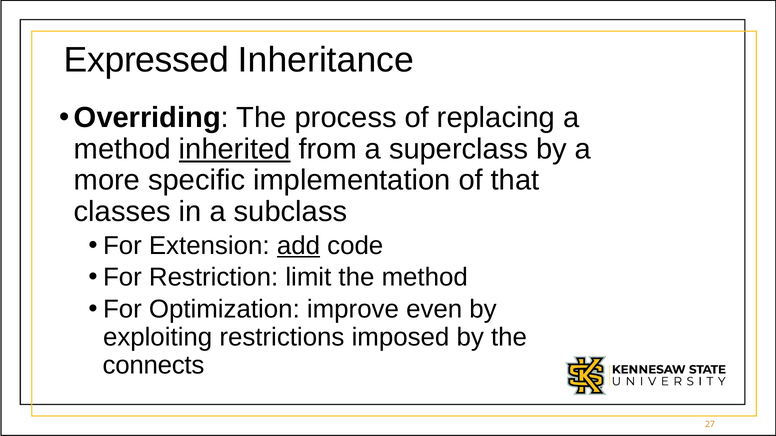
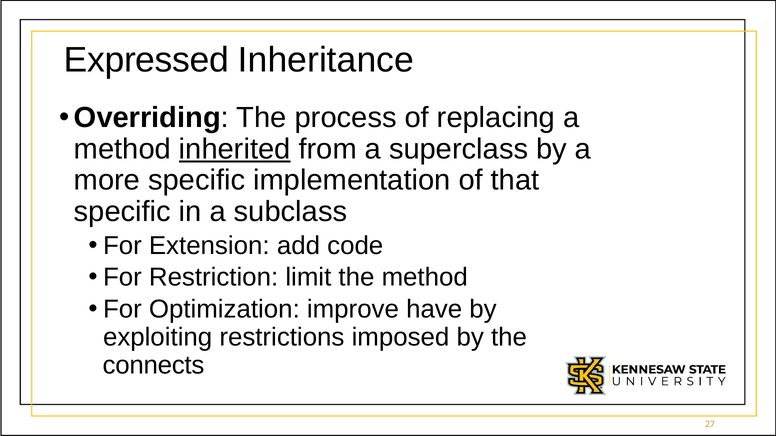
classes: classes -> specific (122, 212)
add underline: present -> none (298, 246)
even: even -> have (434, 310)
